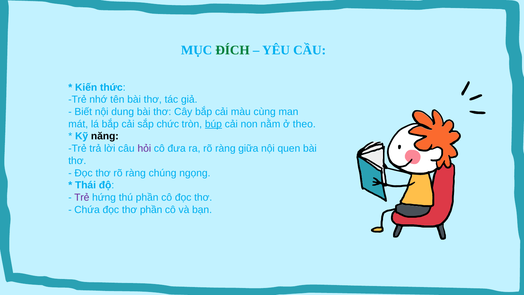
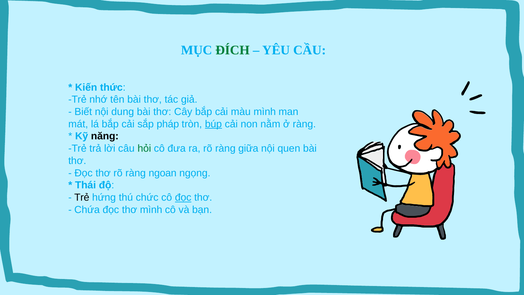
màu cùng: cùng -> mình (265, 112)
chức: chức -> pháp (168, 124)
ở theo: theo -> ràng (304, 124)
hỏi colour: purple -> green (144, 148)
chúng: chúng -> ngoan (163, 173)
Trẻ colour: purple -> black (82, 197)
thú phần: phần -> chức (147, 197)
đọc underline: none -> present (183, 197)
thơ phần: phần -> mình (151, 210)
